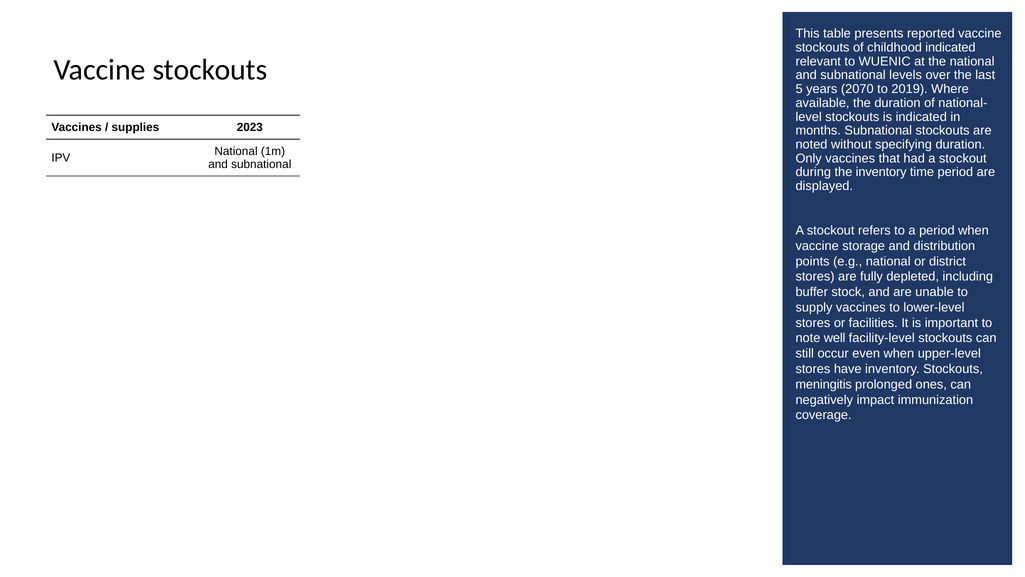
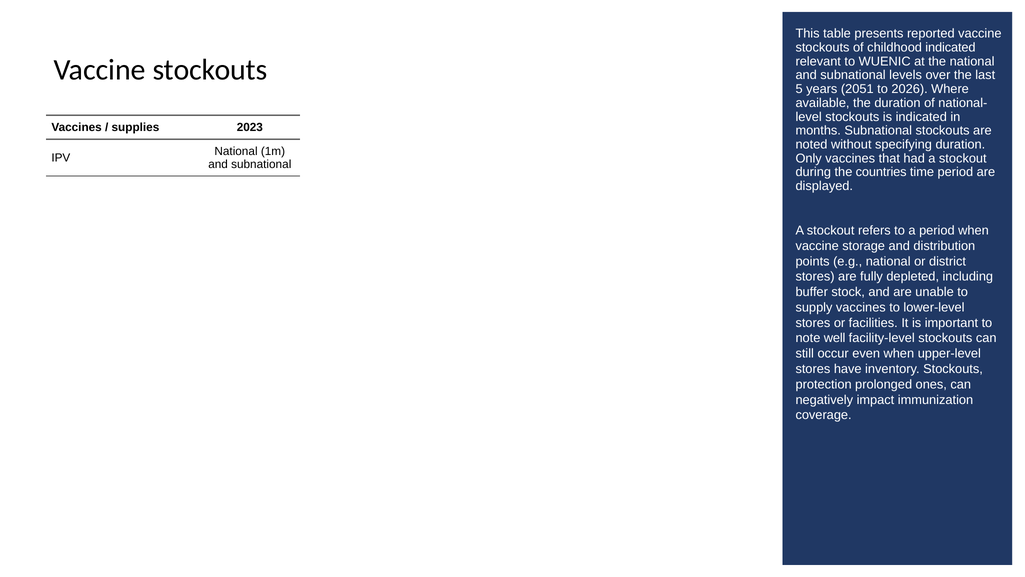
2070: 2070 -> 2051 (857, 89)
2019: 2019 -> 2026 (910, 89)
the inventory: inventory -> countries (881, 172)
meningitis: meningitis -> protection (824, 384)
